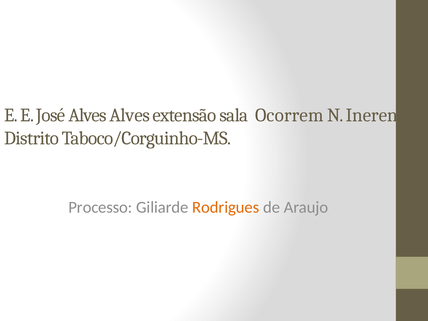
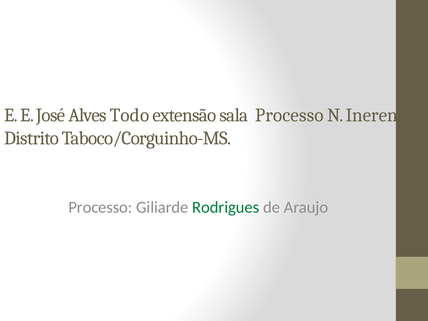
Alves Alves: Alves -> Todo (130, 115)
sala Ocorrem: Ocorrem -> Processo (289, 115)
Rodrigues colour: orange -> green (226, 207)
